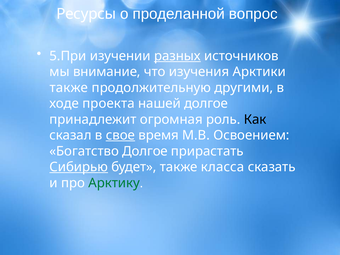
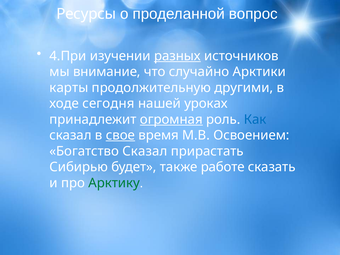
5.При: 5.При -> 4.При (68, 56)
изучения: изучения -> случайно (199, 72)
также: также -> карты (69, 88)
проекта: проекта -> сегодня (108, 104)
нашей долгое: долгое -> уроках (206, 104)
огромная underline: none -> present (171, 119)
Как colour: black -> blue (255, 119)
Богатство Долгое: Долгое -> Сказал (145, 151)
Сибирью underline: present -> none (79, 167)
класса: класса -> работе (223, 167)
